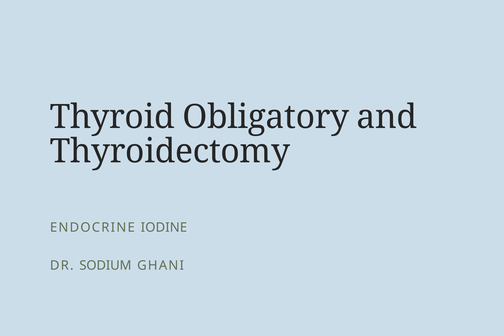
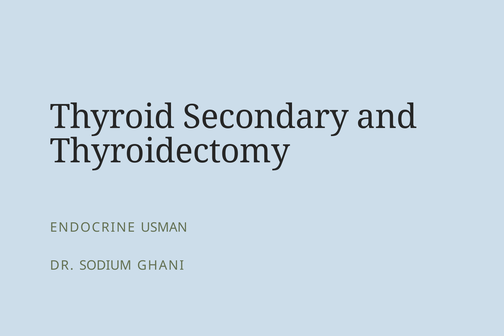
Obligatory: Obligatory -> Secondary (266, 117)
IODINE: IODINE -> USMAN (164, 228)
